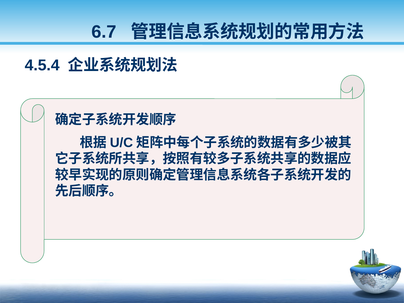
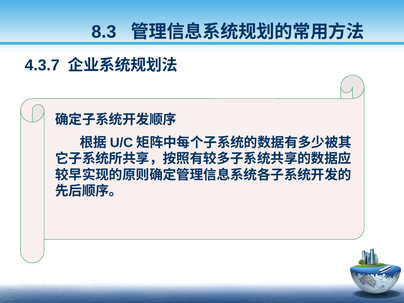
6.7: 6.7 -> 8.3 (104, 32)
4.5.4: 4.5.4 -> 4.3.7 (42, 65)
